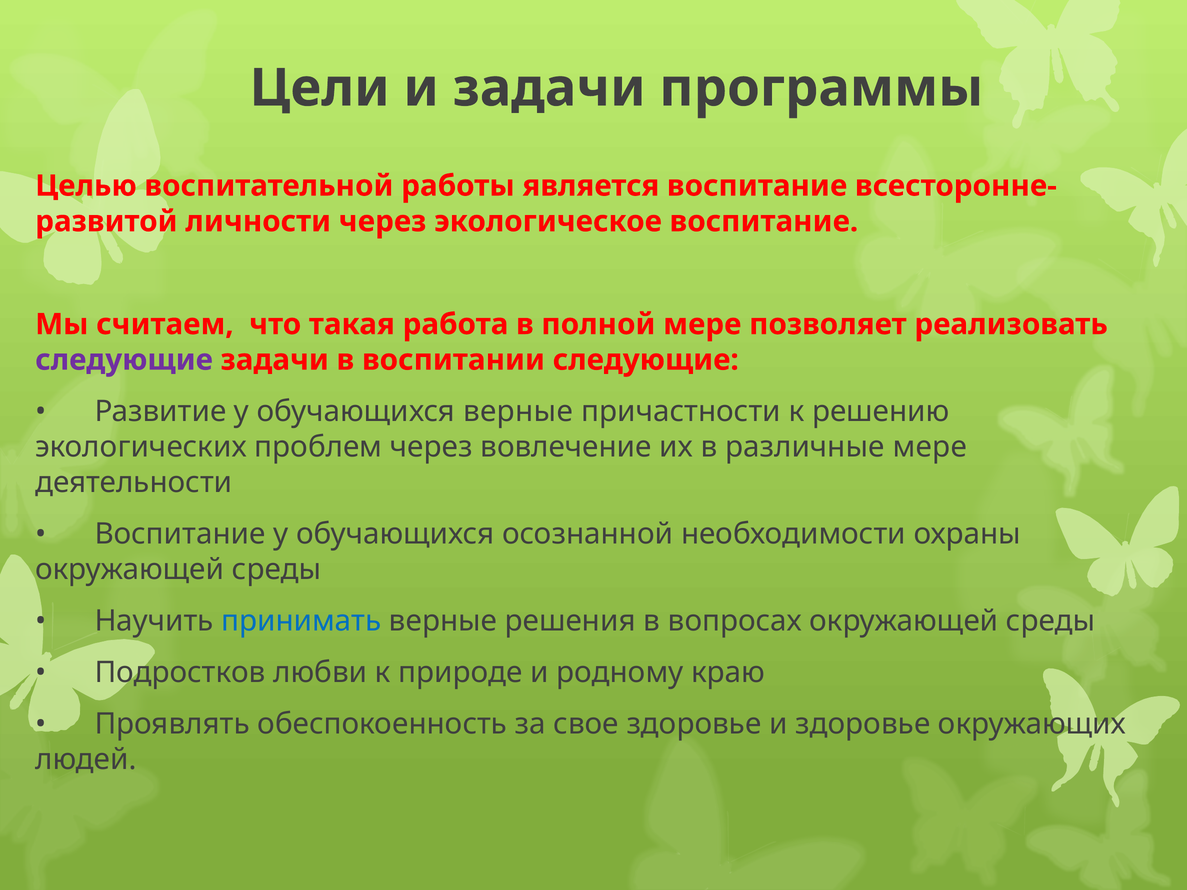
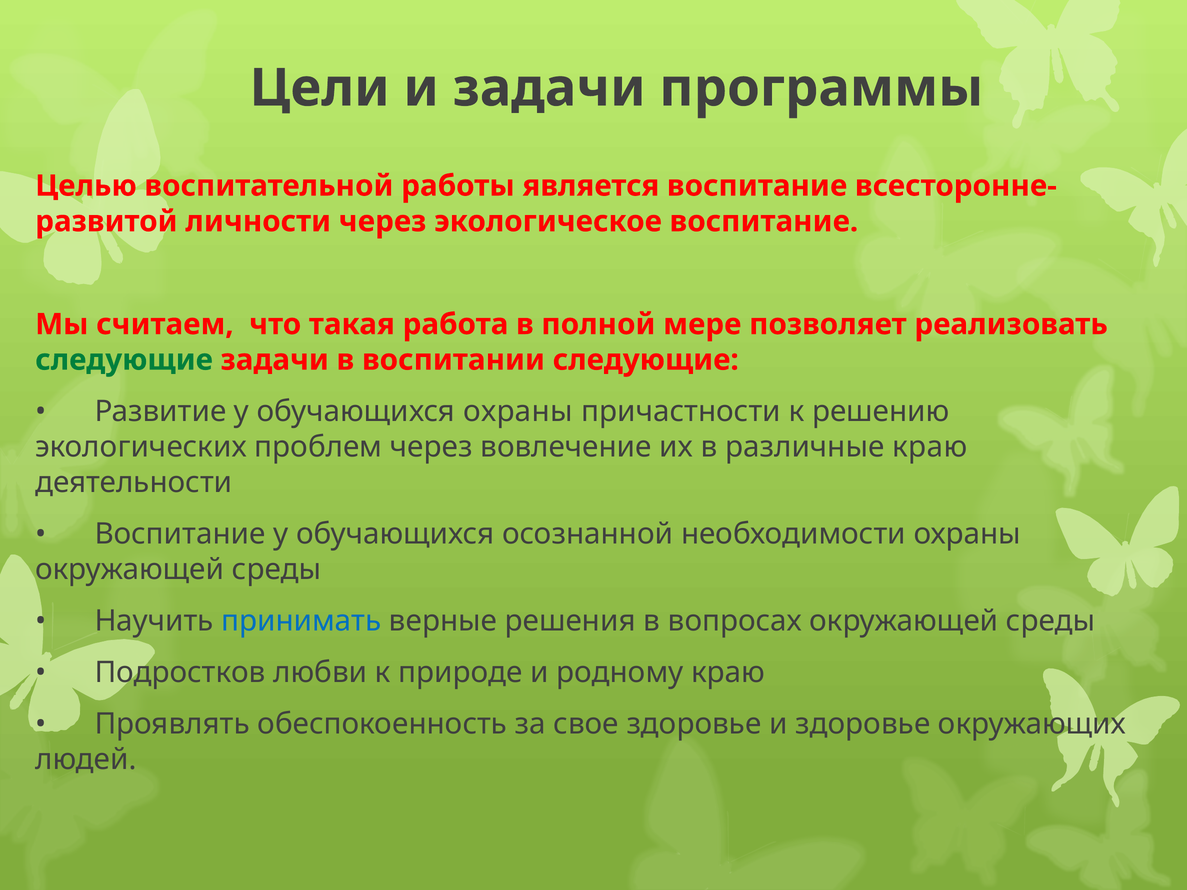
следующие colour: purple -> green (124, 360)
обучающихся верные: верные -> охраны (518, 411)
различные мере: мере -> краю (930, 447)
